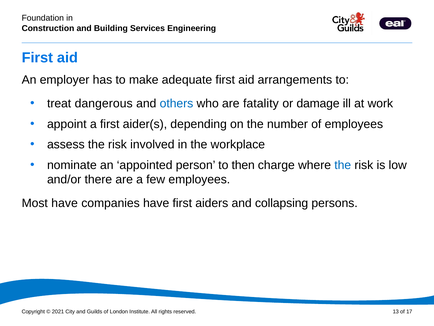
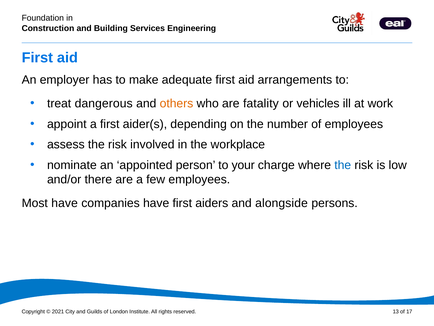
others colour: blue -> orange (176, 103)
damage: damage -> vehicles (318, 103)
then: then -> your (243, 165)
collapsing: collapsing -> alongside (282, 203)
